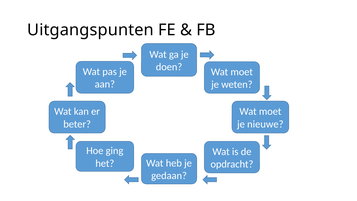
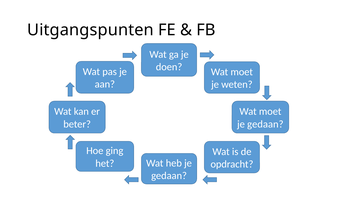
nieuwe: nieuwe -> gedaan (265, 124)
